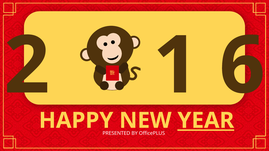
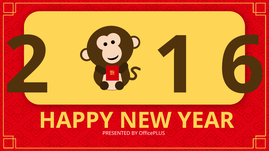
YEAR underline: present -> none (206, 121)
